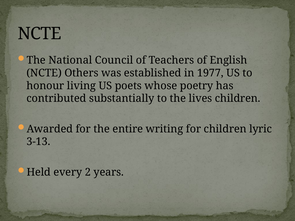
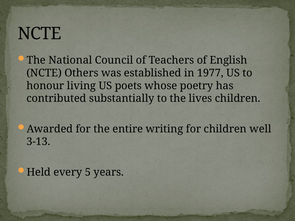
lyric: lyric -> well (260, 129)
2: 2 -> 5 (88, 172)
